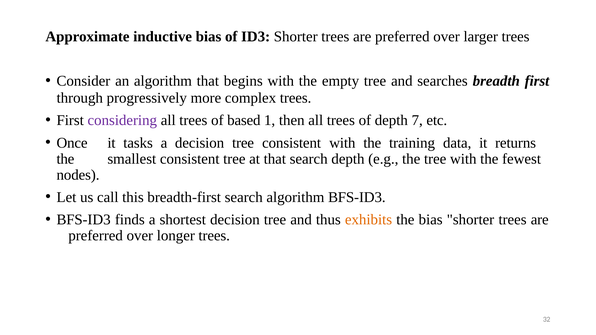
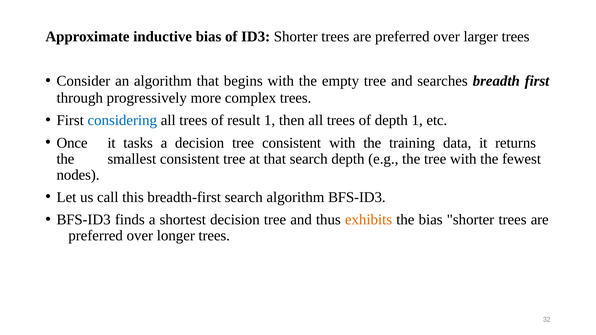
considering colour: purple -> blue (122, 120)
based: based -> result (244, 120)
depth 7: 7 -> 1 (417, 120)
